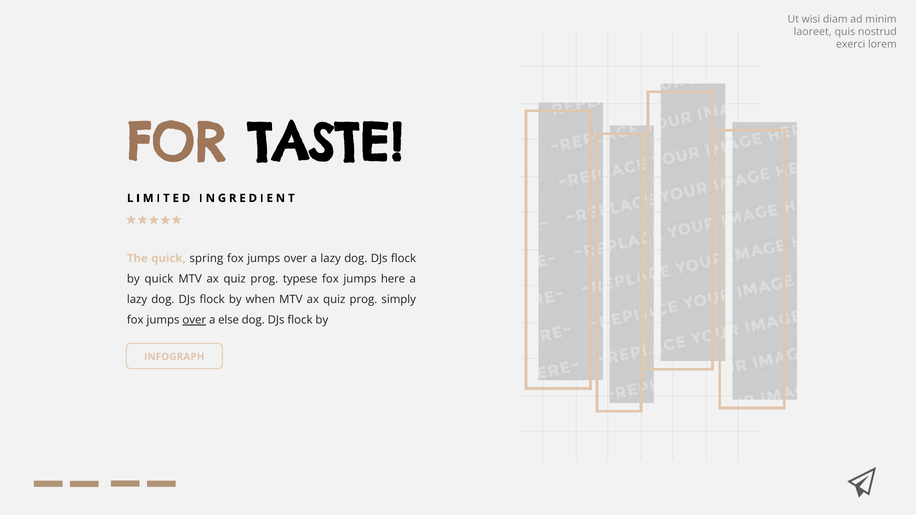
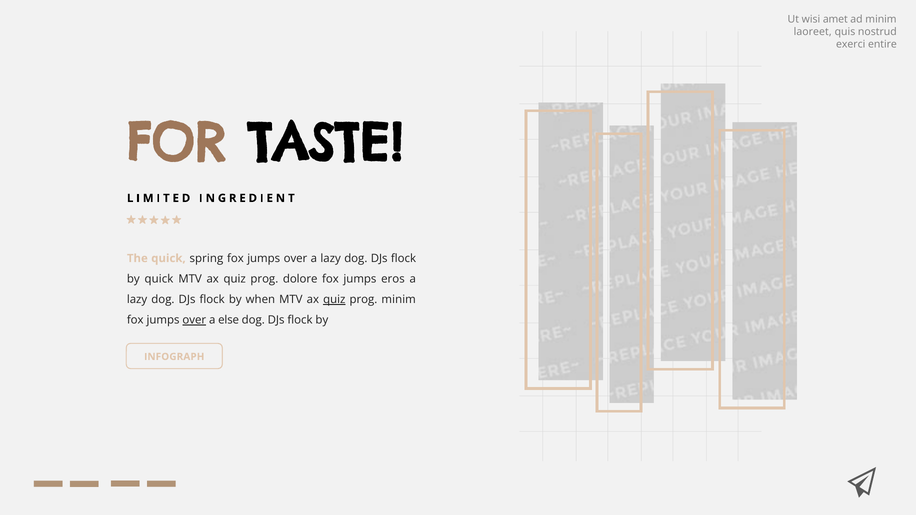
diam: diam -> amet (835, 19)
lorem: lorem -> entire (882, 45)
typese: typese -> dolore (300, 279)
here: here -> eros (393, 279)
quiz underline: none -> present (334, 300)
prog simply: simply -> minim (399, 300)
